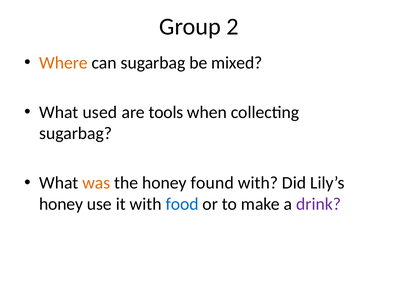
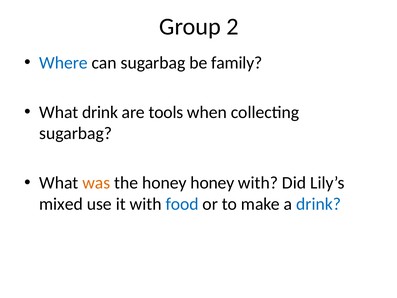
Where colour: orange -> blue (63, 63)
mixed: mixed -> family (237, 63)
What used: used -> drink (100, 112)
honey found: found -> honey (212, 183)
honey: honey -> mixed (61, 204)
drink colour: purple -> blue (319, 204)
